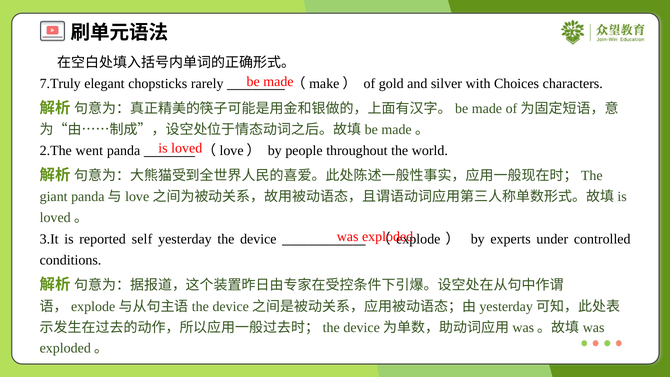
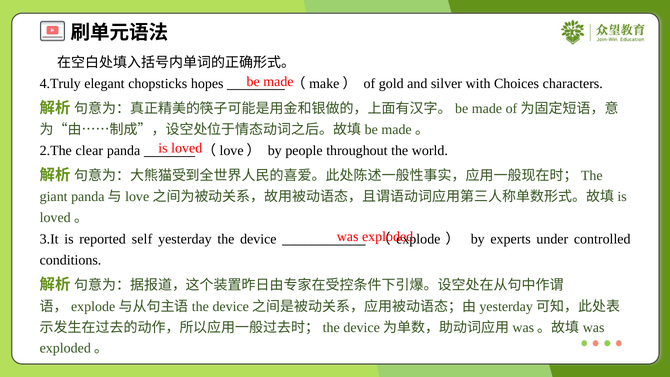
7.Truly: 7.Truly -> 4.Truly (60, 84)
rarely: rarely -> hopes (207, 84)
went: went -> clear (89, 150)
